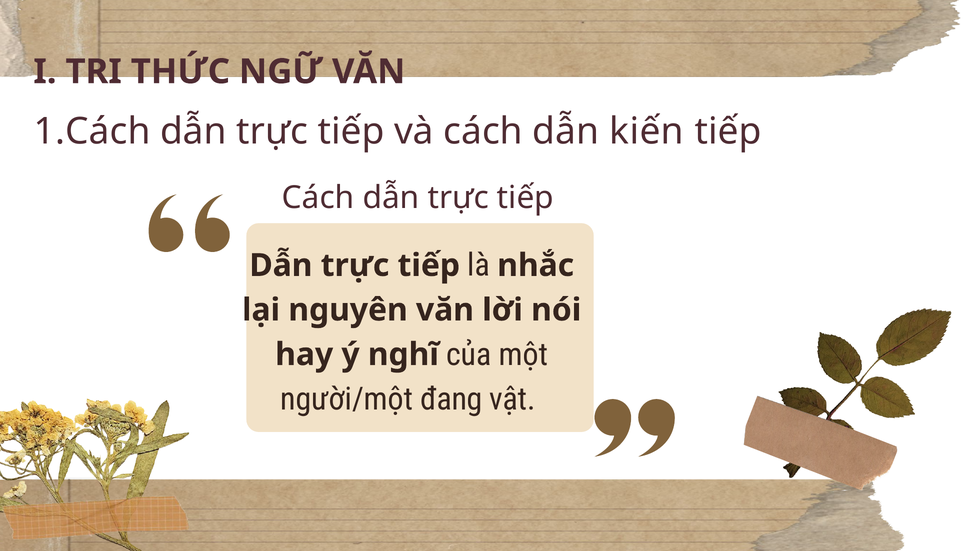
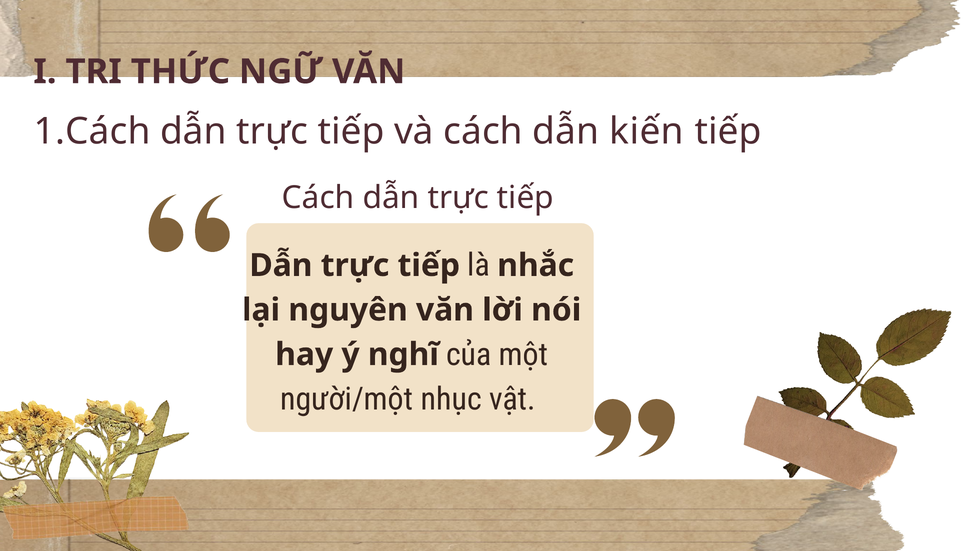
đang: đang -> nhục (451, 399)
